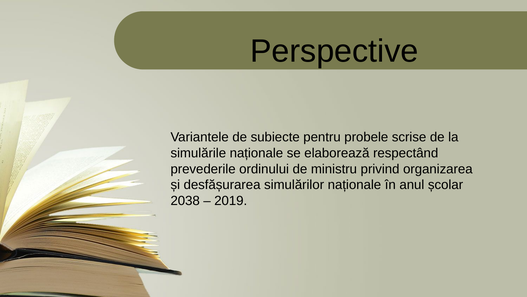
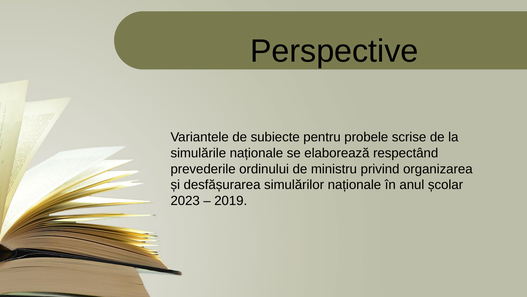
2038: 2038 -> 2023 (185, 200)
